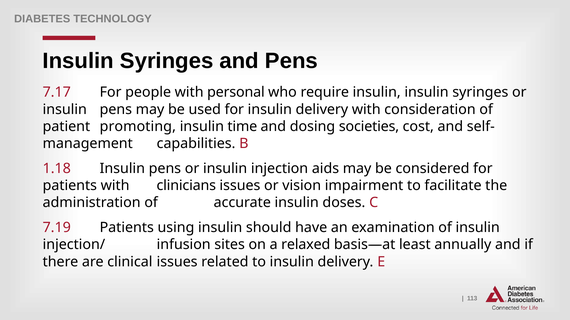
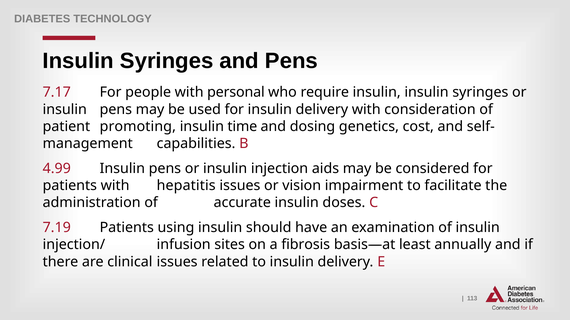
societies: societies -> genetics (369, 127)
1.18: 1.18 -> 4.99 (57, 169)
clinicians: clinicians -> hepatitis (186, 186)
relaxed: relaxed -> fibrosis (306, 245)
